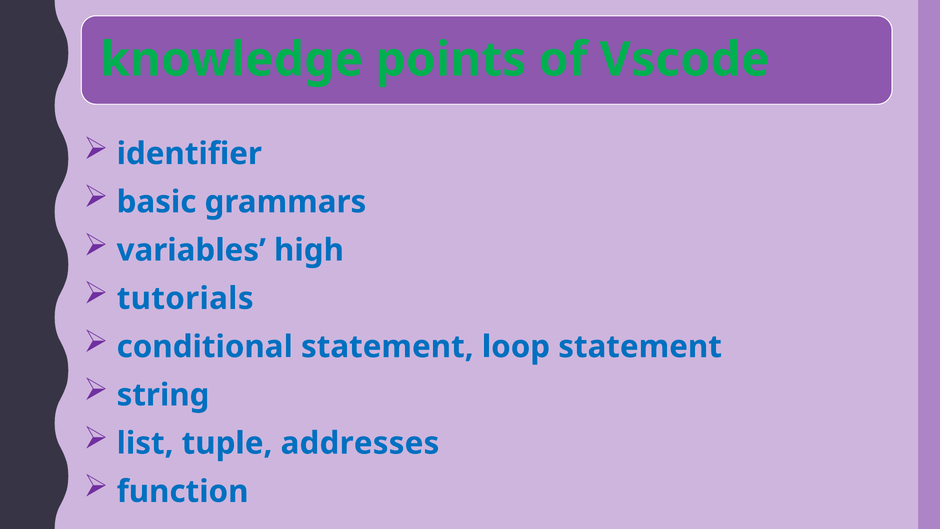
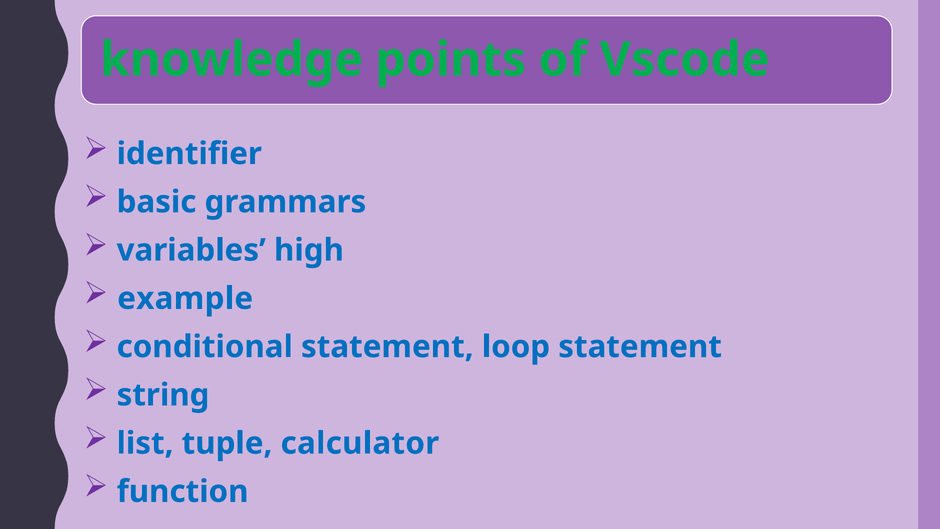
tutorials: tutorials -> example (185, 298)
addresses: addresses -> calculator (360, 443)
